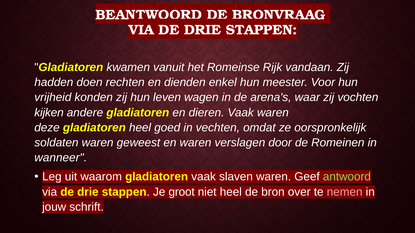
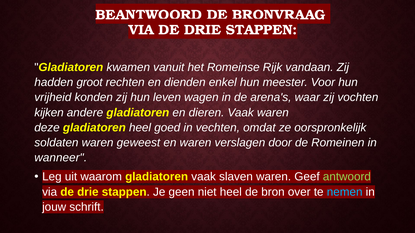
doen: doen -> groot (90, 82)
groot: groot -> geen (182, 192)
nemen colour: pink -> light blue (345, 192)
